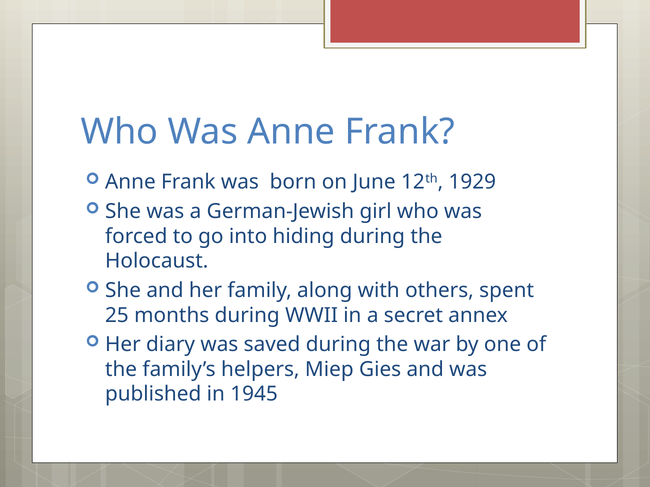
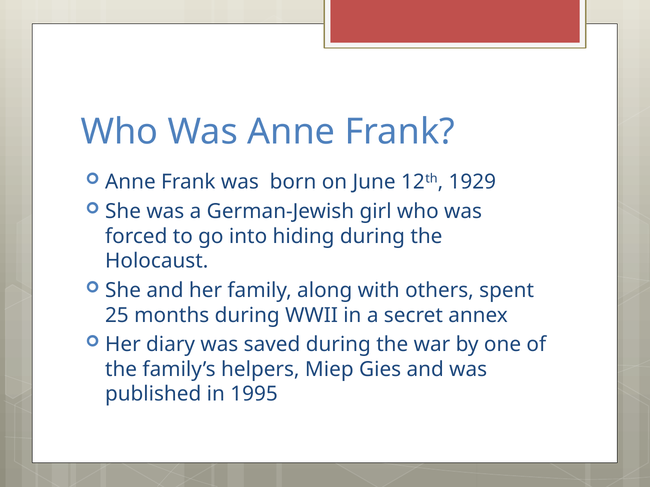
1945: 1945 -> 1995 (254, 395)
